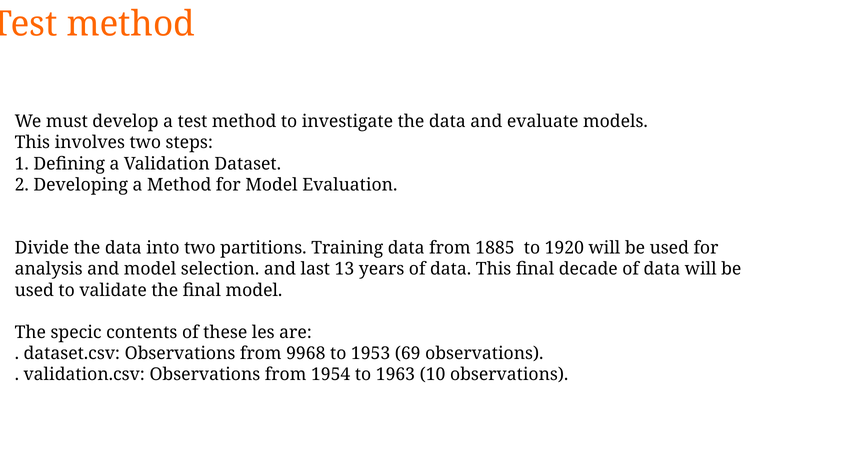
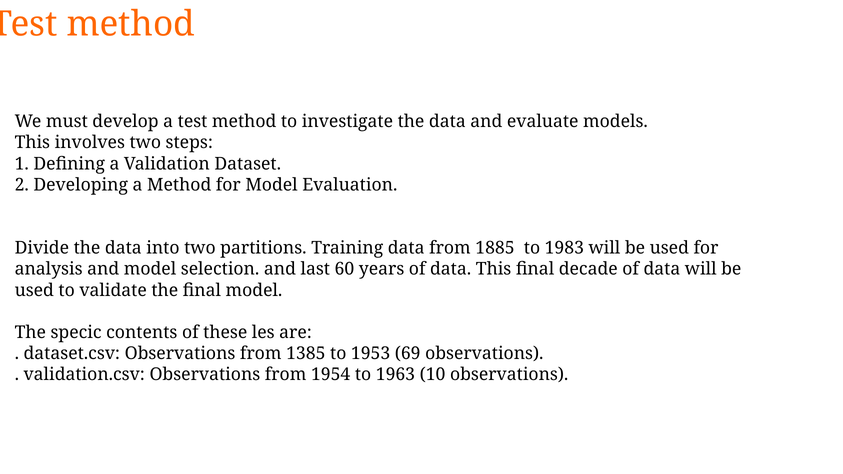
1920: 1920 -> 1983 (564, 248)
13: 13 -> 60 (344, 269)
9968: 9968 -> 1385 (306, 354)
